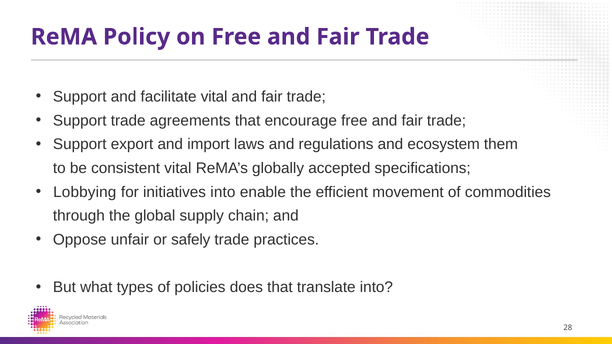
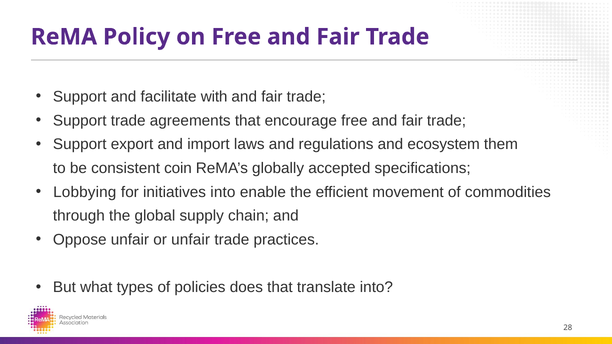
facilitate vital: vital -> with (214, 97)
consistent vital: vital -> coin (178, 168)
or safely: safely -> unfair (191, 240)
